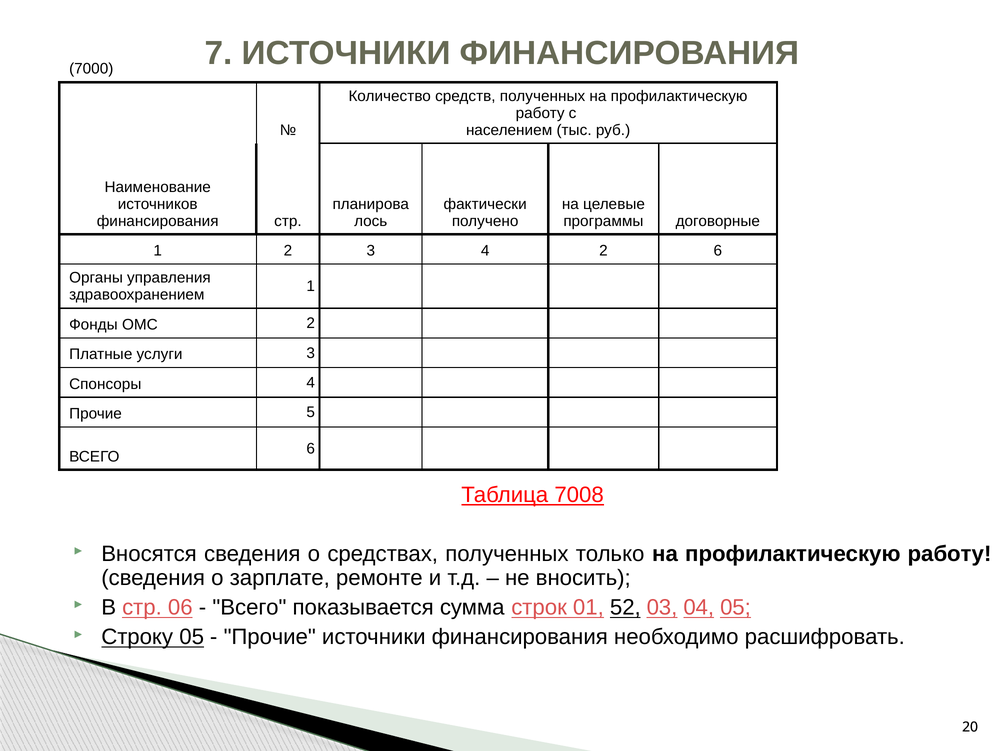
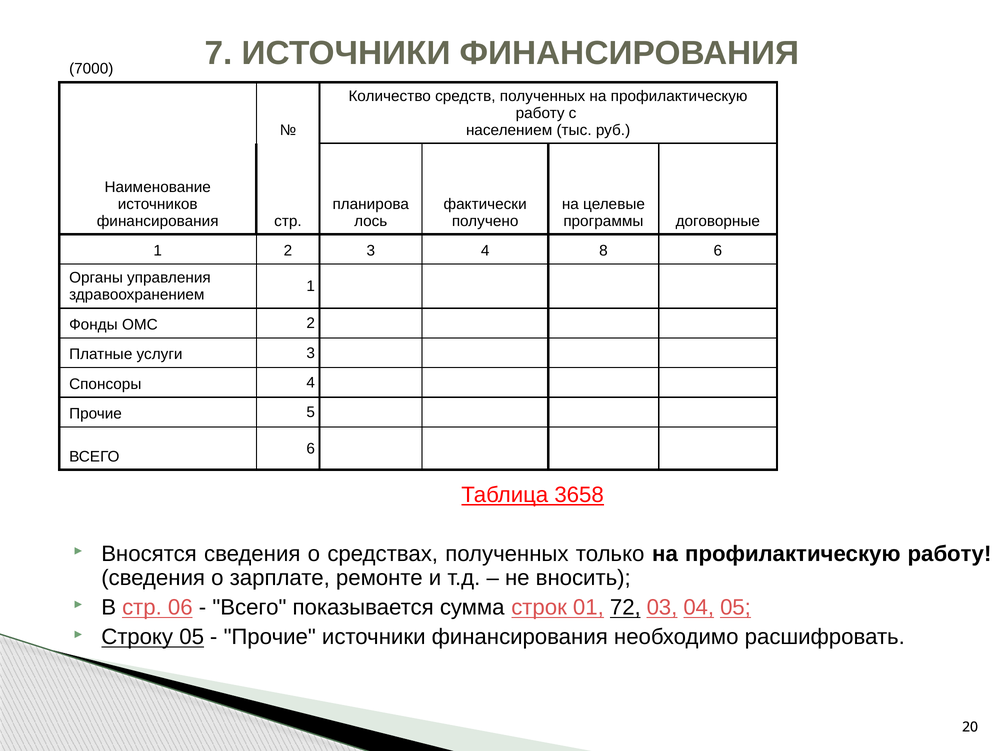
4 2: 2 -> 8 (603, 251)
7008: 7008 -> 3658 (579, 495)
52: 52 -> 72 (625, 608)
